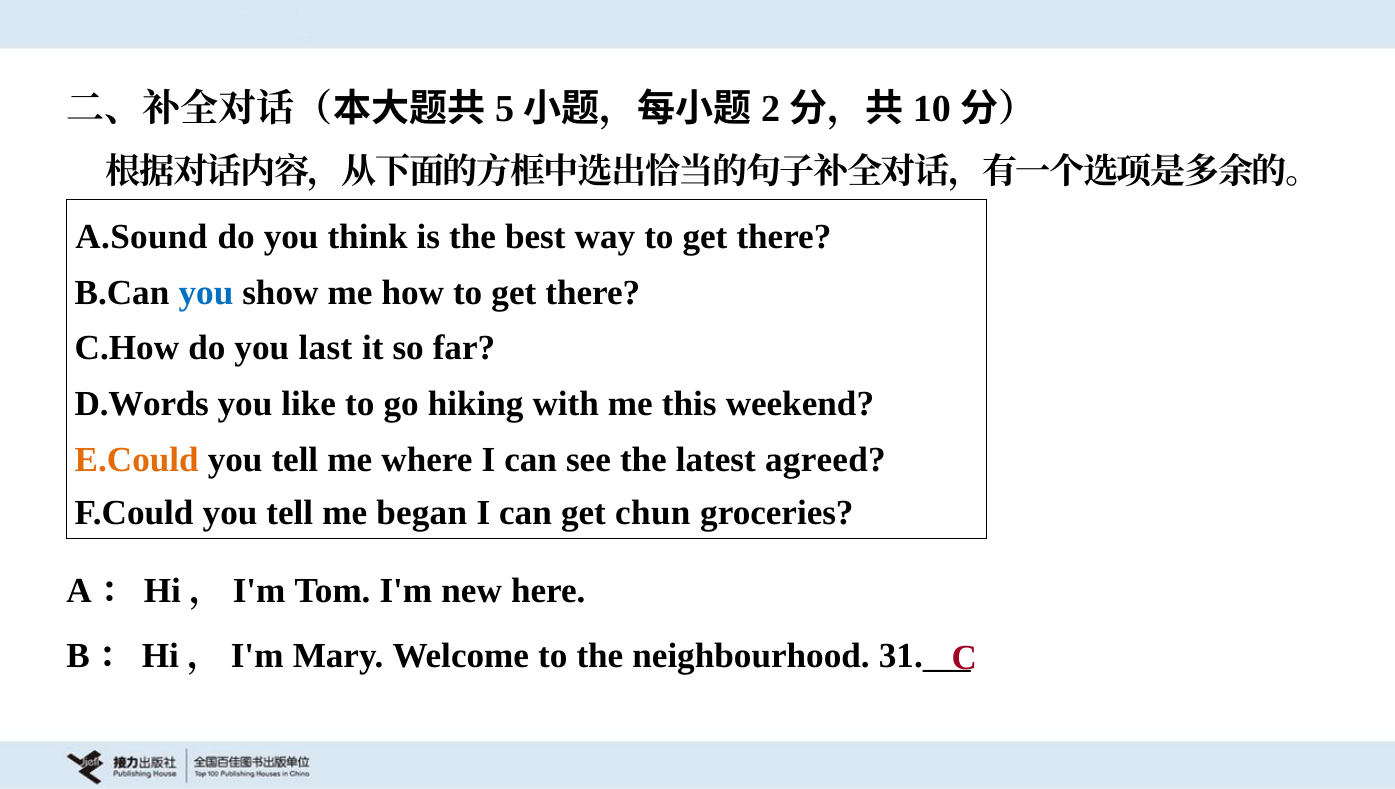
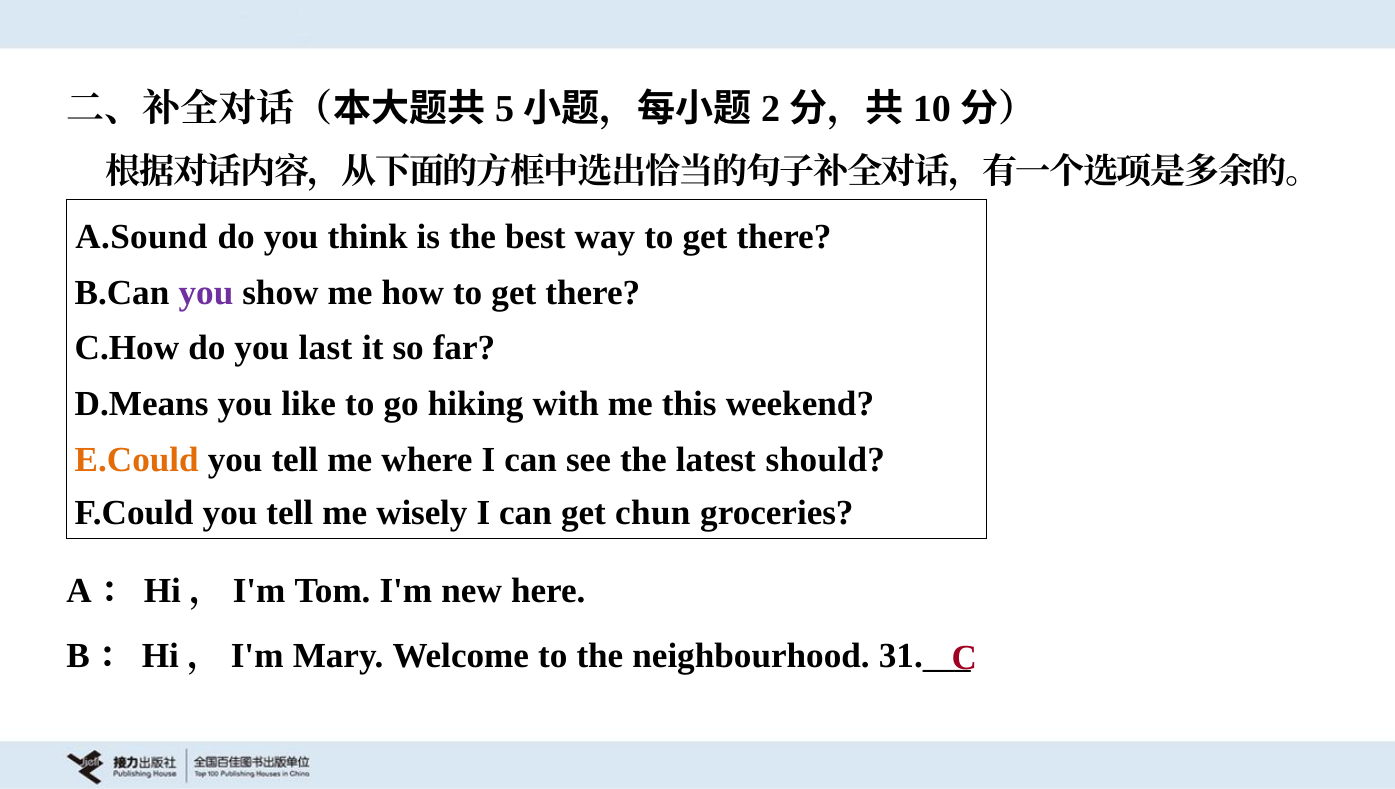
you colour: blue -> purple (206, 293)
D.Words: D.Words -> D.Means (142, 404)
agreed: agreed -> should (825, 460)
began: began -> wisely (422, 512)
